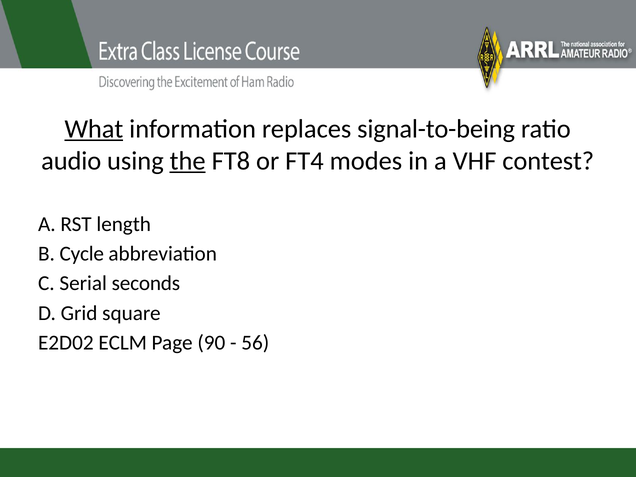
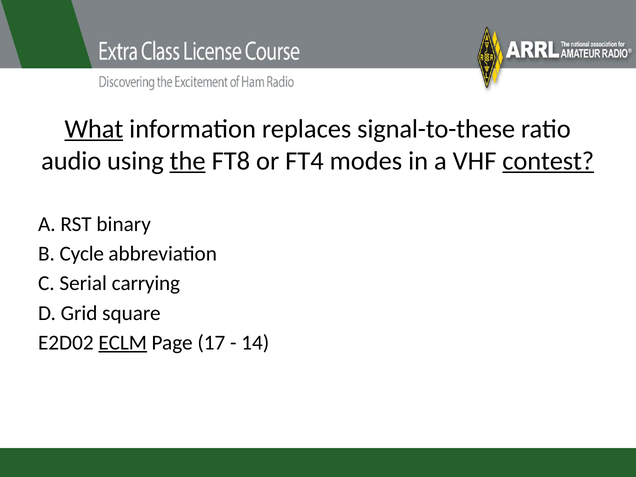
signal-to-being: signal-to-being -> signal-to-these (436, 129)
contest underline: none -> present (548, 161)
length: length -> binary (124, 224)
seconds: seconds -> carrying (146, 283)
ECLM underline: none -> present (123, 343)
90: 90 -> 17 (211, 343)
56: 56 -> 14 (255, 343)
